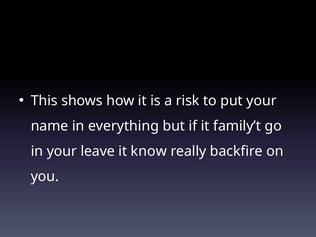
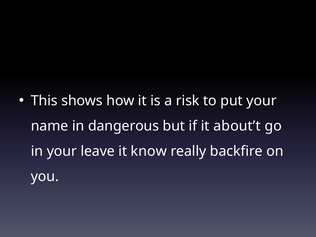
everything: everything -> dangerous (124, 126)
family’t: family’t -> about’t (237, 126)
